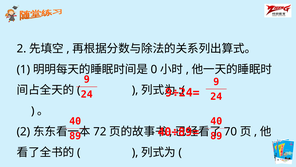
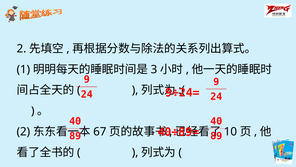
0: 0 -> 3 (154, 69)
72: 72 -> 67 (100, 131)
70: 70 -> 10 (231, 131)
